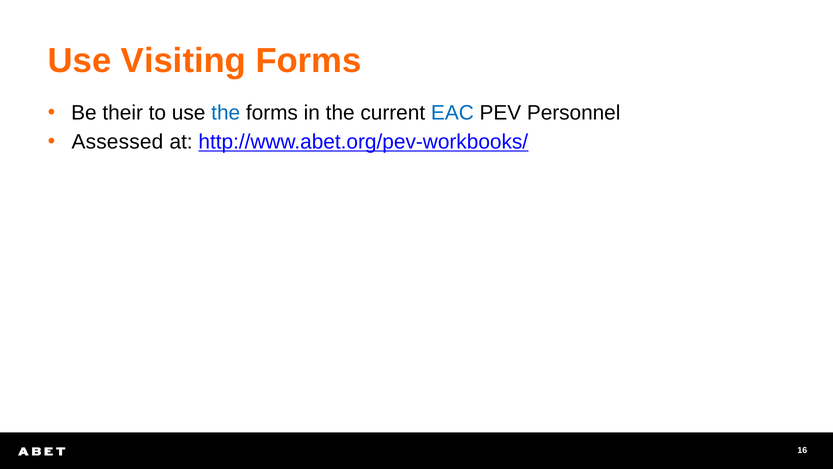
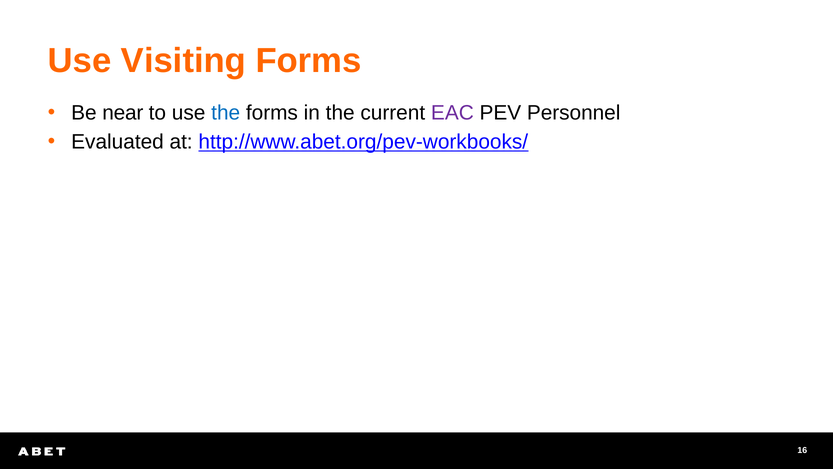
their: their -> near (123, 113)
EAC colour: blue -> purple (452, 113)
Assessed: Assessed -> Evaluated (118, 142)
